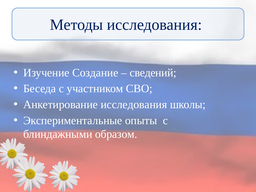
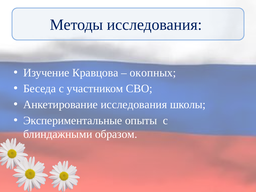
Создание: Создание -> Кравцова (95, 73)
сведений: сведений -> окопных (153, 73)
